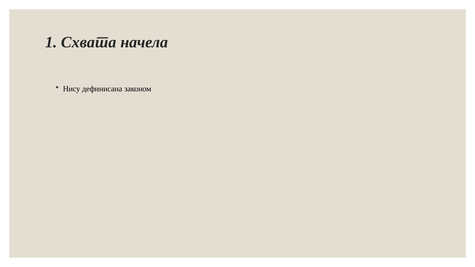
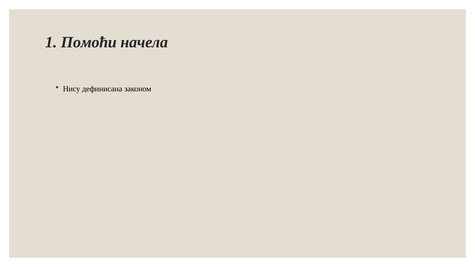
Схвата: Схвата -> Помоћи (89, 42)
